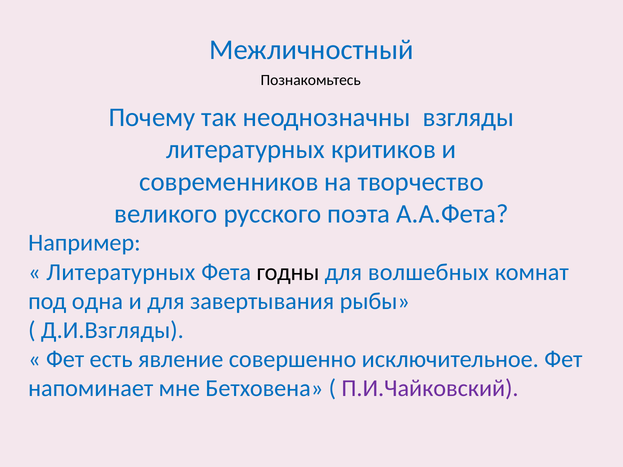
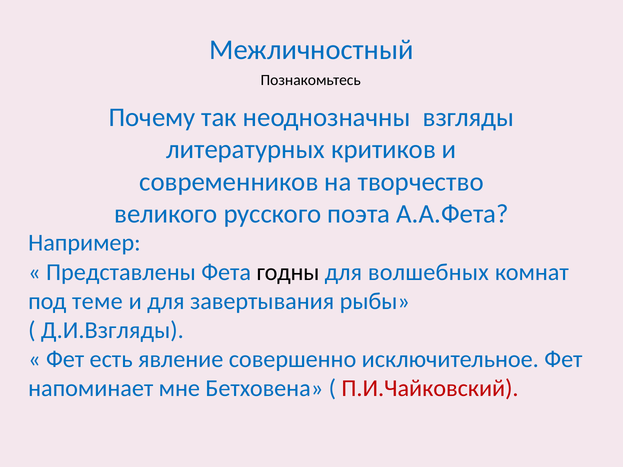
Литературных: Литературных -> Представлены (121, 272)
одна: одна -> теме (97, 301)
П.И.Чайковский colour: purple -> red (430, 389)
